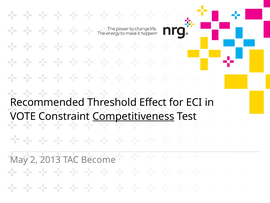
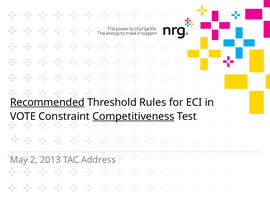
Recommended underline: none -> present (47, 102)
Effect: Effect -> Rules (153, 102)
Become: Become -> Address (98, 160)
